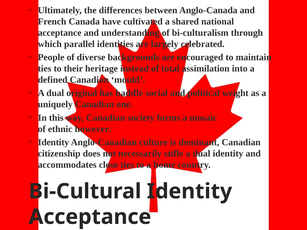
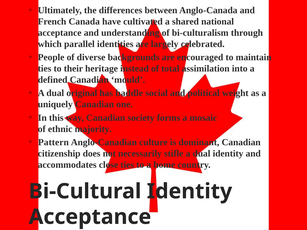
however: however -> majority (93, 129)
Identity: Identity -> Pattern (53, 142)
